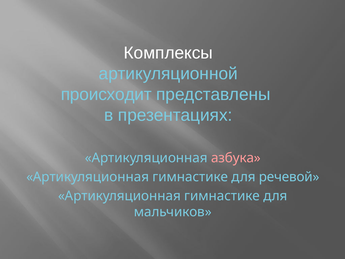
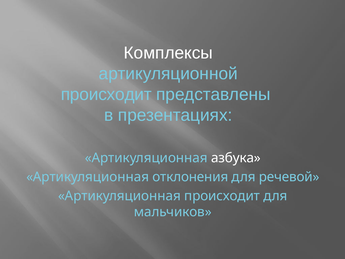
азбука colour: pink -> white (236, 158)
гимнастике: гимнастике -> отклонения (190, 177)
гимнастике: гимнастике -> происходит (222, 196)
